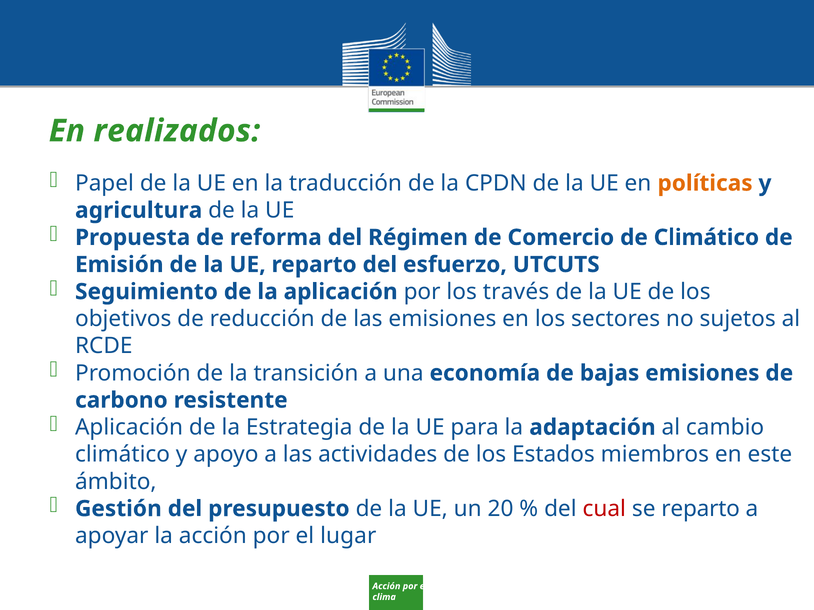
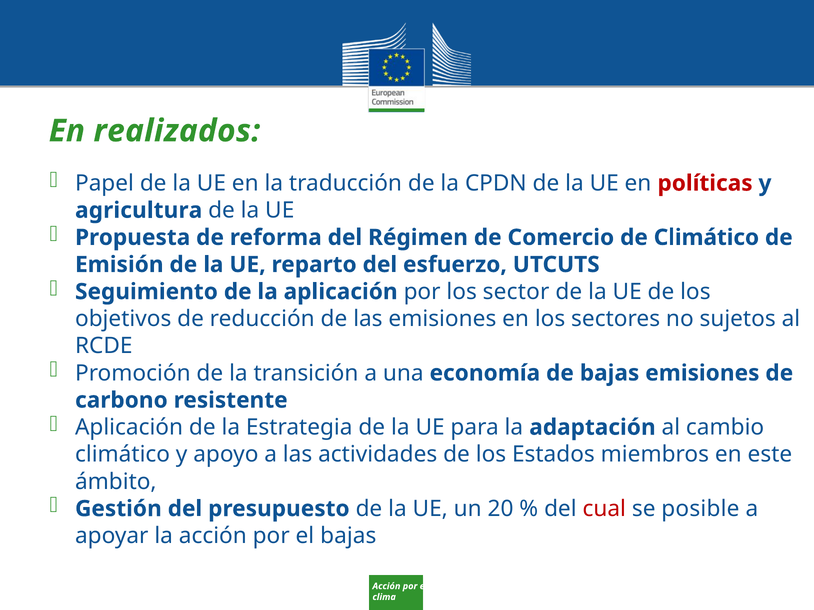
políticas colour: orange -> red (705, 183)
través: través -> sector (516, 292)
se reparto: reparto -> posible (700, 509)
el lugar: lugar -> bajas (348, 536)
